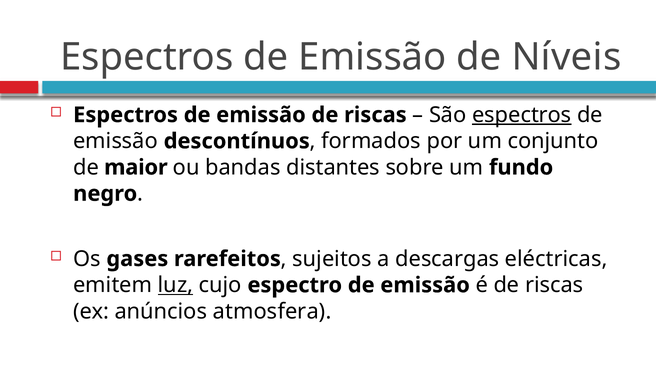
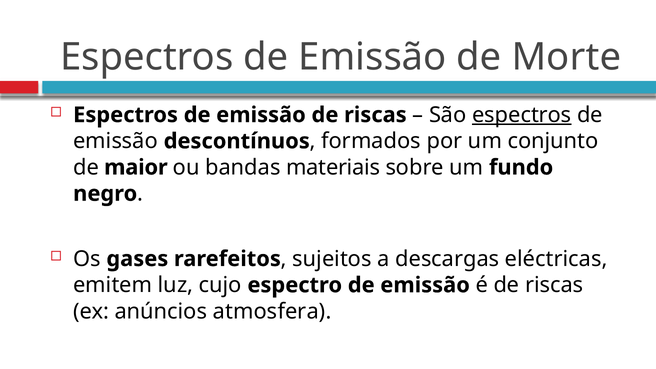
Níveis: Níveis -> Morte (566, 57)
distantes: distantes -> materiais (333, 167)
luz underline: present -> none (175, 285)
